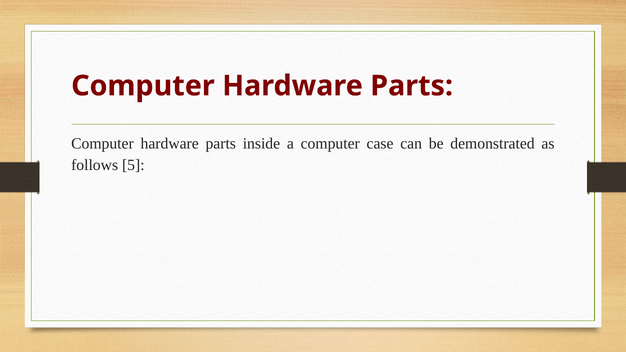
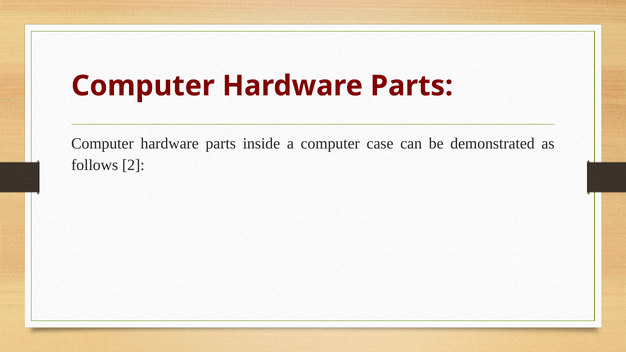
5: 5 -> 2 (133, 165)
